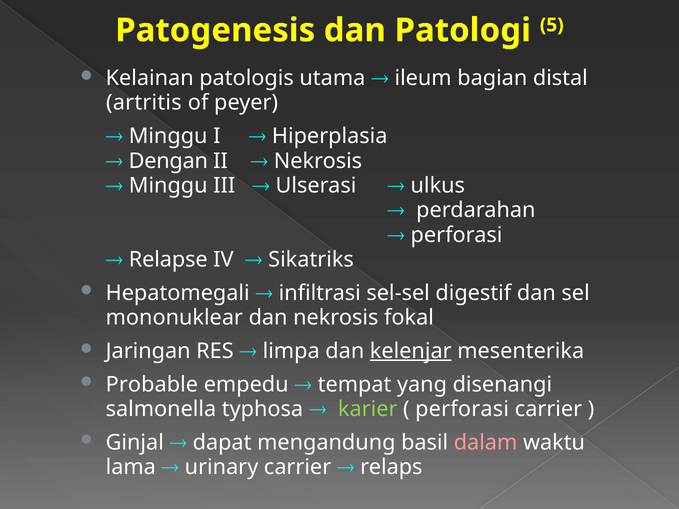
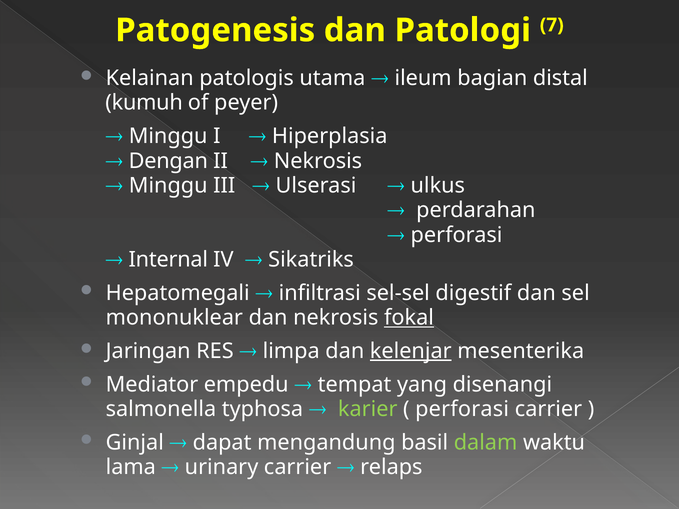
5: 5 -> 7 (552, 25)
artritis: artritis -> kumuh (144, 103)
Relapse: Relapse -> Internal (168, 260)
fokal underline: none -> present (409, 318)
Probable: Probable -> Mediator (152, 385)
dalam colour: pink -> light green (486, 443)
